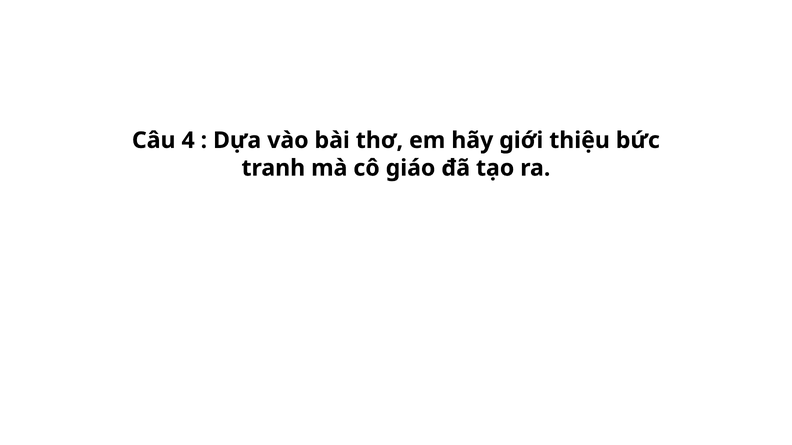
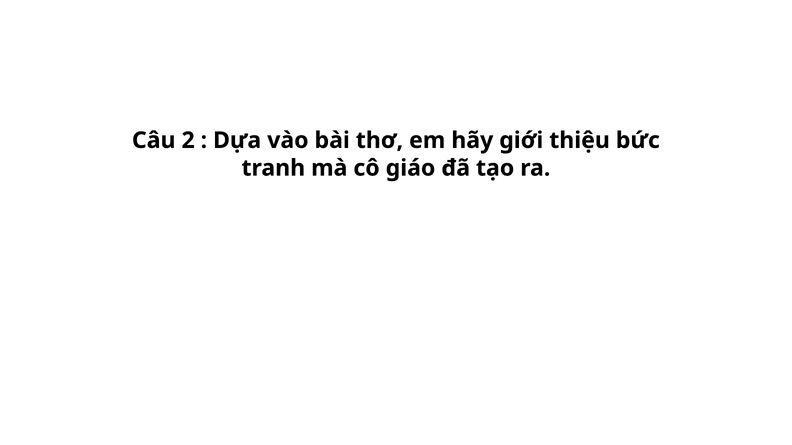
4: 4 -> 2 (188, 140)
